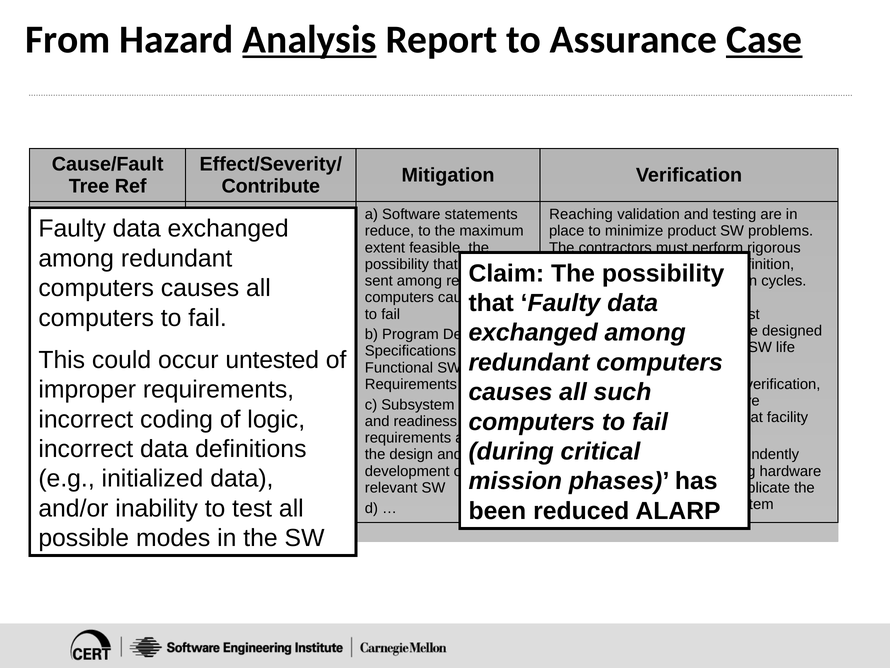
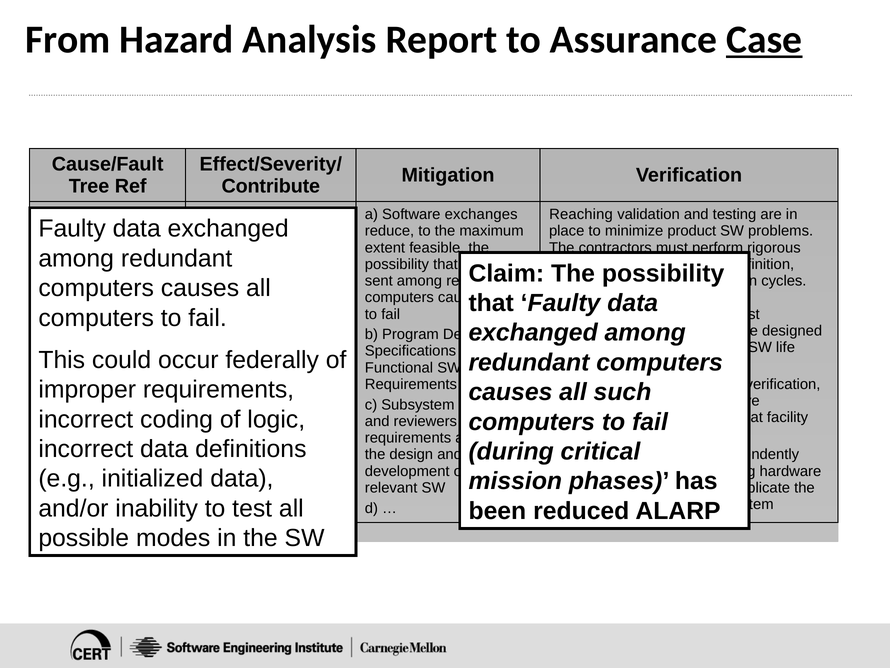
Analysis underline: present -> none (310, 40)
statements: statements -> exchanges (481, 214)
untested: untested -> federally (272, 360)
readiness: readiness -> reviewers (425, 421)
